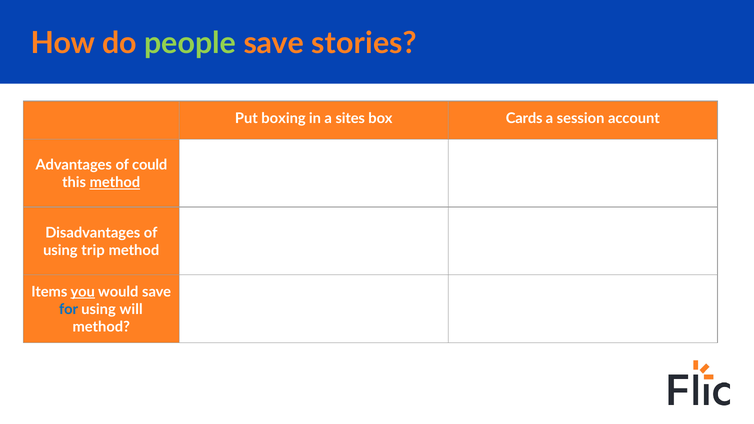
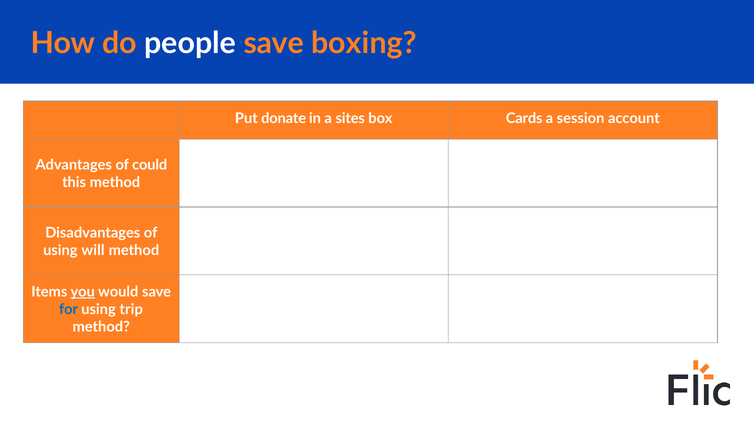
people colour: light green -> white (190, 43)
stories: stories -> boxing (364, 43)
boxing: boxing -> donate (284, 118)
method underline: present -> none (115, 183)
trip: trip -> will (93, 251)
will: will -> trip (131, 310)
